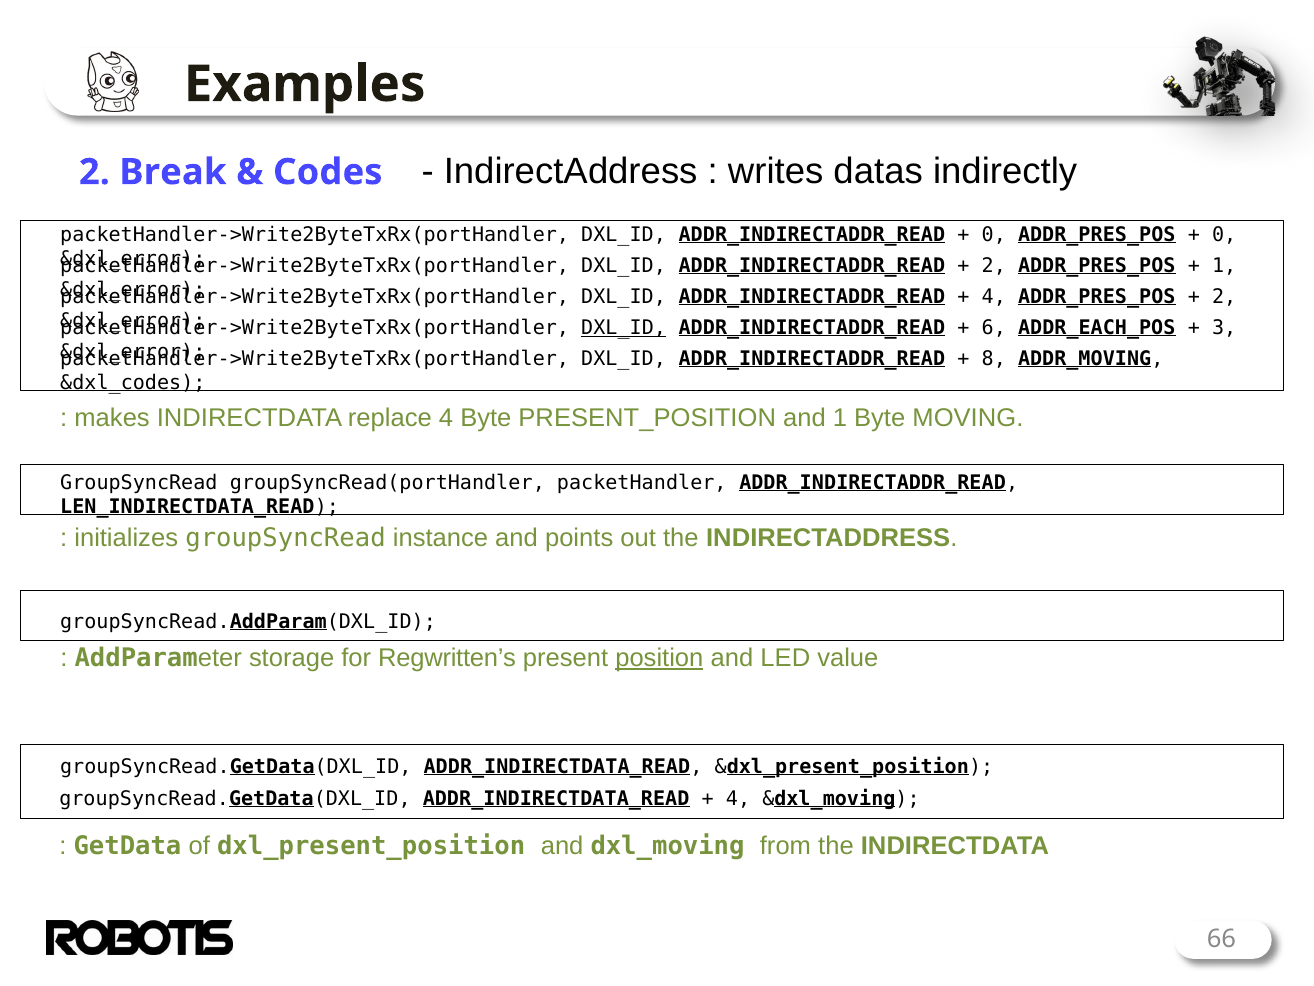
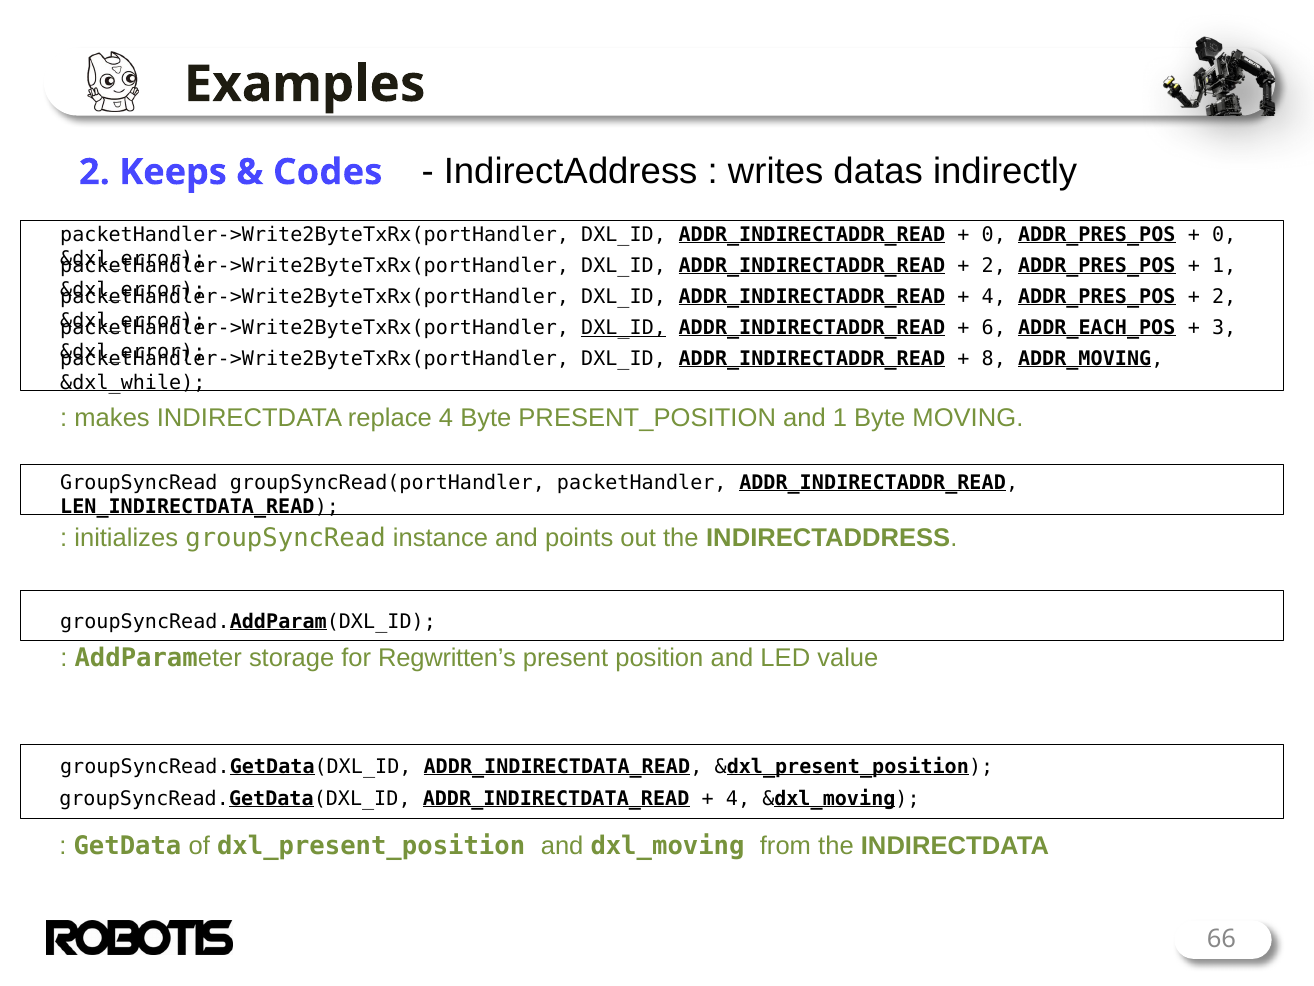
Break: Break -> Keeps (173, 172)
&dxl_codes: &dxl_codes -> &dxl_while (133, 383)
position underline: present -> none (659, 658)
